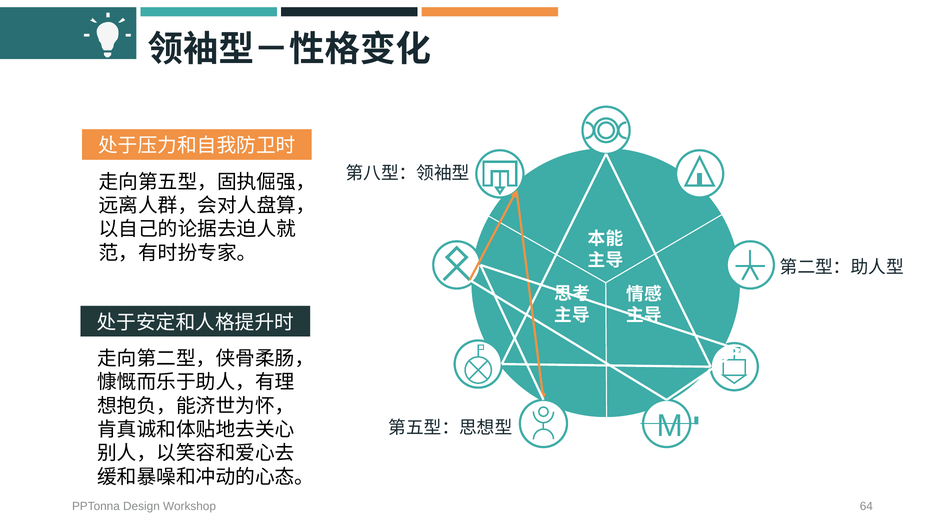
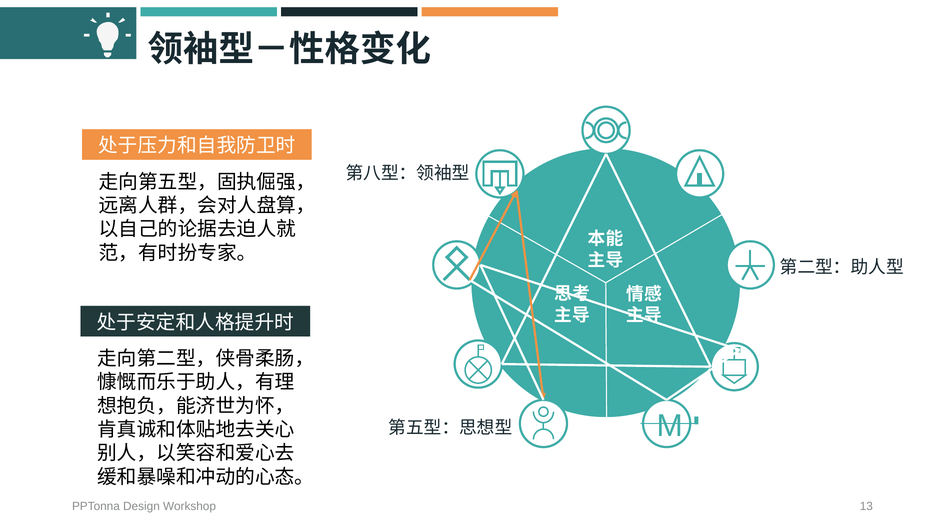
64: 64 -> 13 (866, 506)
